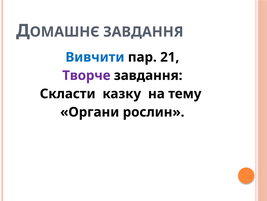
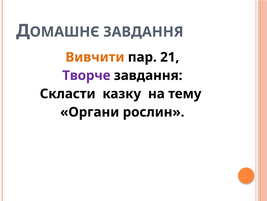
Вивчити colour: blue -> orange (95, 57)
